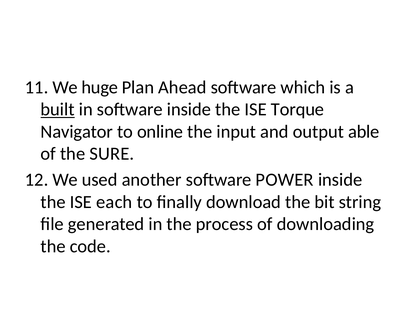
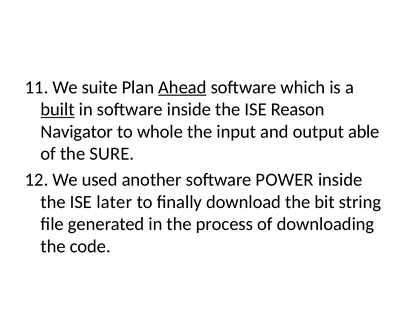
huge: huge -> suite (100, 87)
Ahead underline: none -> present (182, 87)
Torque: Torque -> Reason (298, 109)
online: online -> whole (160, 132)
each: each -> later (114, 202)
